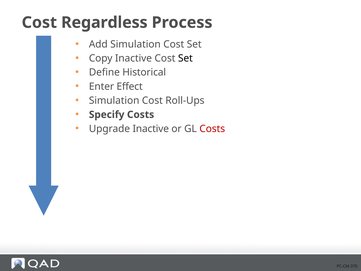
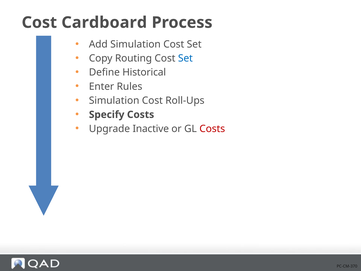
Regardless: Regardless -> Cardboard (104, 22)
Copy Inactive: Inactive -> Routing (134, 58)
Set colour: black -> blue (185, 58)
Effect: Effect -> Rules (130, 86)
